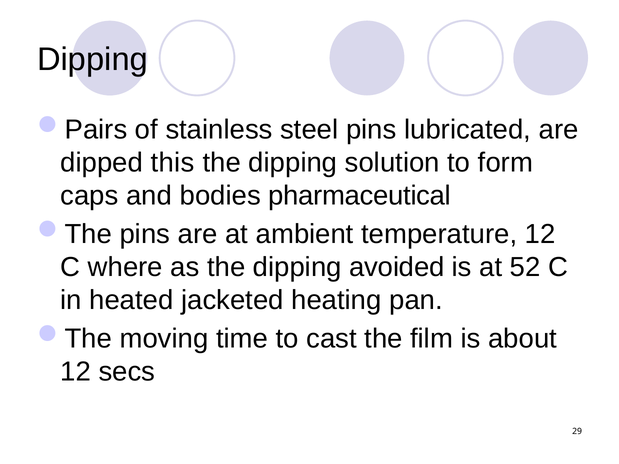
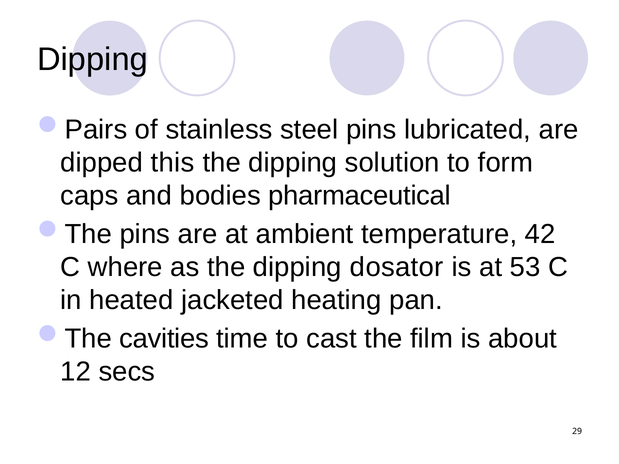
temperature 12: 12 -> 42 (540, 234)
avoided: avoided -> dosator (397, 267)
52: 52 -> 53 (525, 267)
moving: moving -> cavities (164, 339)
